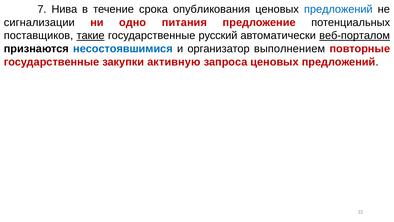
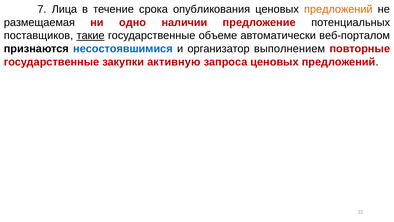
Нива: Нива -> Лица (64, 9)
предложений colour: blue -> orange (338, 9)
сигнализации: сигнализации -> размещаемая (39, 22)
питания: питания -> наличии (184, 22)
русский: русский -> объеме (218, 36)
веб-порталом underline: present -> none (355, 36)
